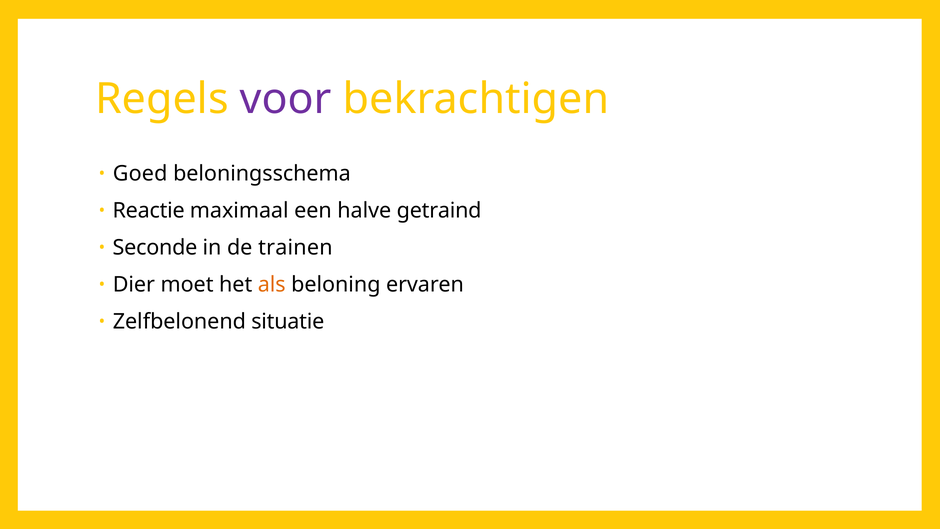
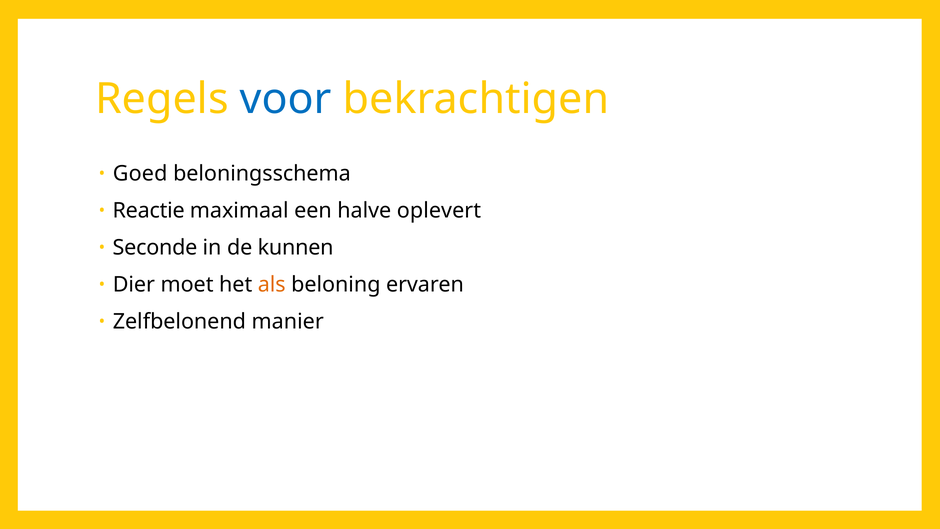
voor colour: purple -> blue (286, 99)
getraind: getraind -> oplevert (439, 211)
trainen: trainen -> kunnen (296, 248)
situatie: situatie -> manier (288, 322)
